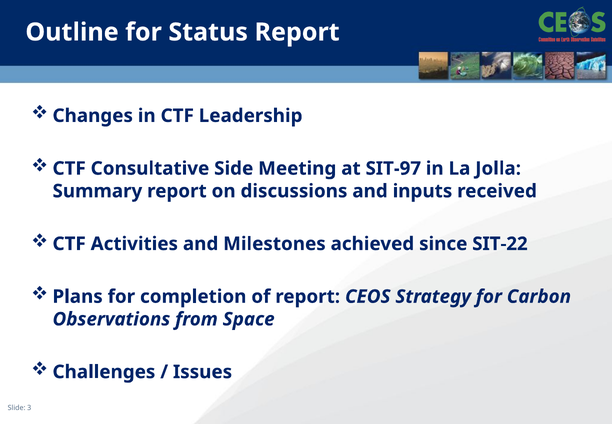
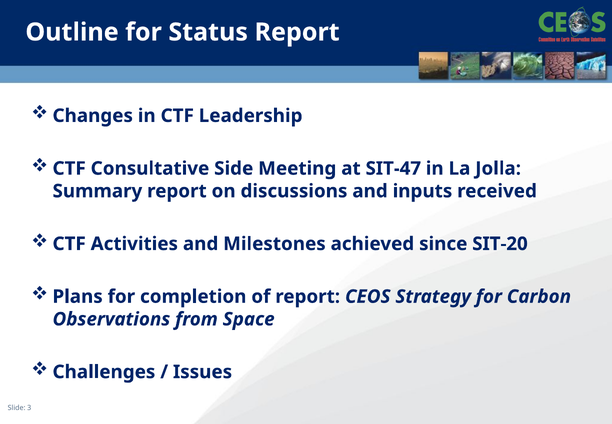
SIT-97: SIT-97 -> SIT-47 (393, 168)
SIT-22: SIT-22 -> SIT-20 (500, 244)
